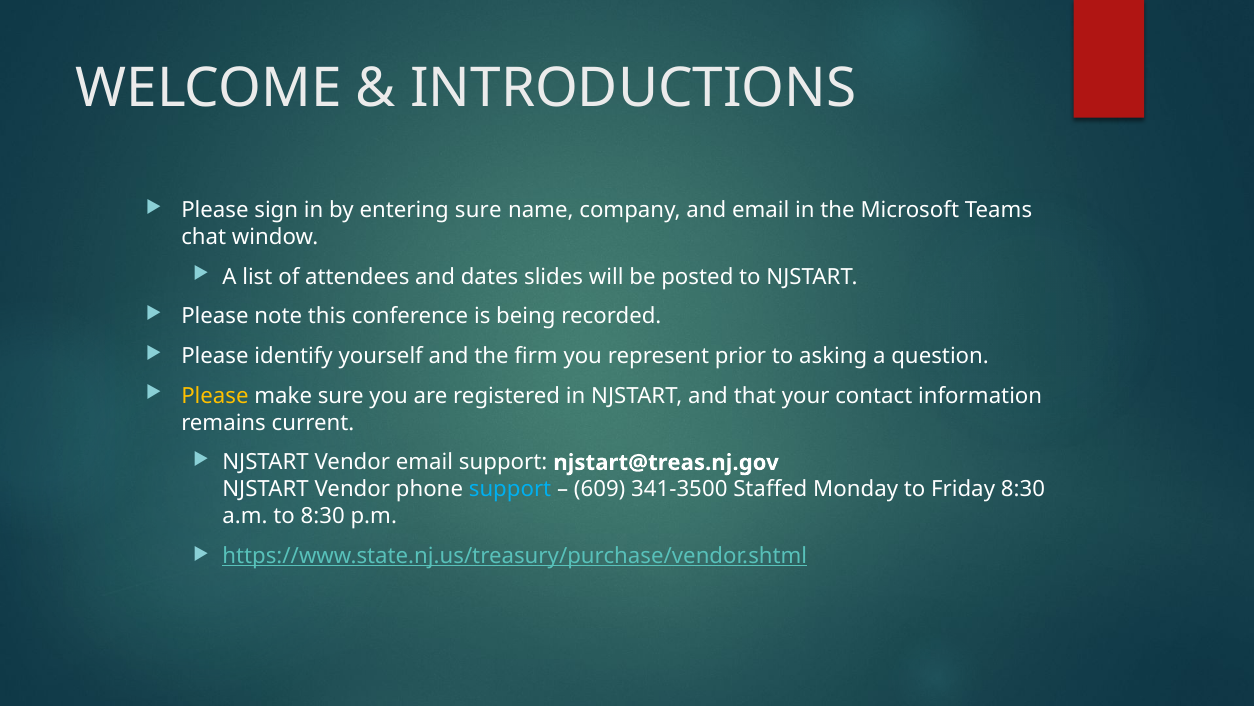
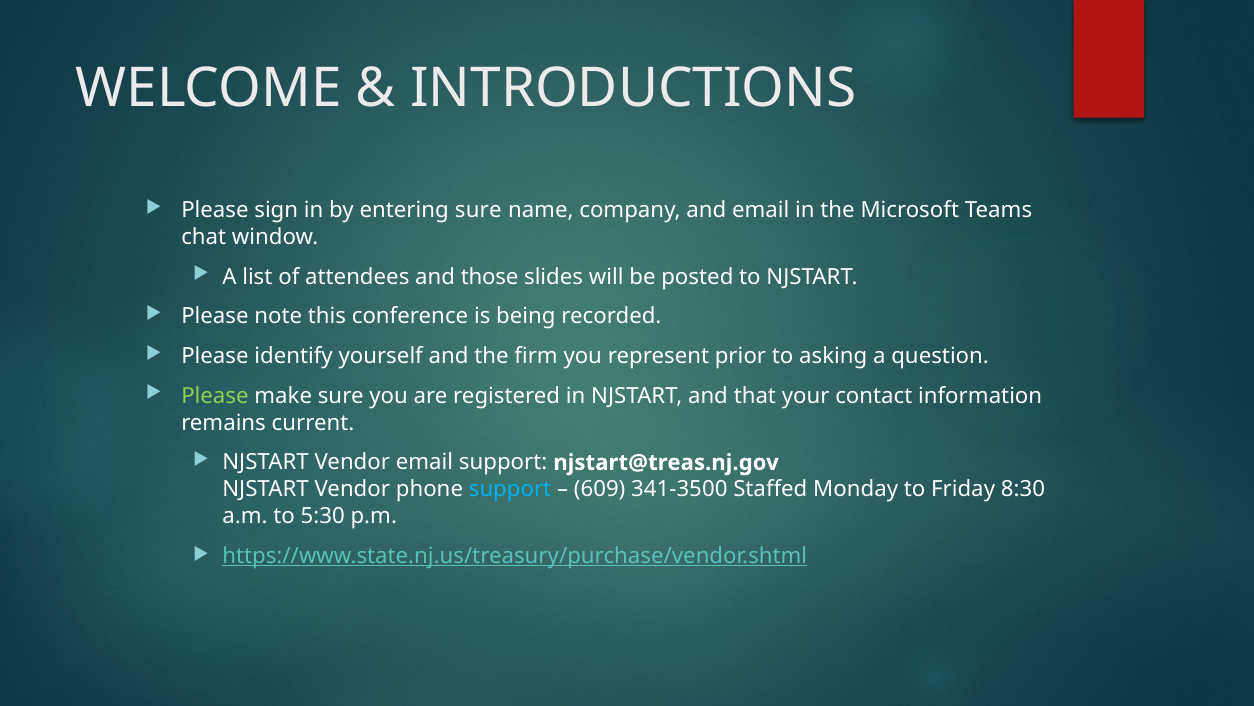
dates: dates -> those (490, 277)
Please colour: yellow -> light green (215, 396)
to 8:30: 8:30 -> 5:30 (323, 515)
